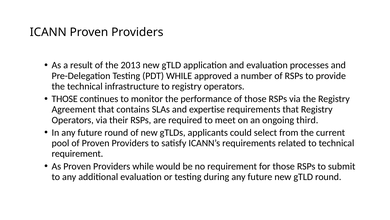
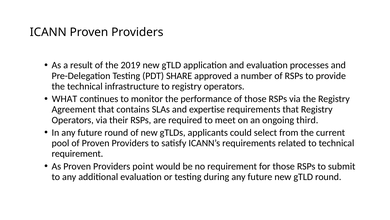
2013: 2013 -> 2019 (131, 65)
PDT WHILE: WHILE -> SHARE (179, 76)
THOSE: THOSE -> WHAT (65, 99)
Providers while: while -> point (143, 166)
